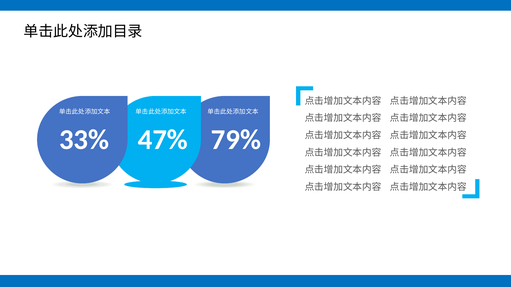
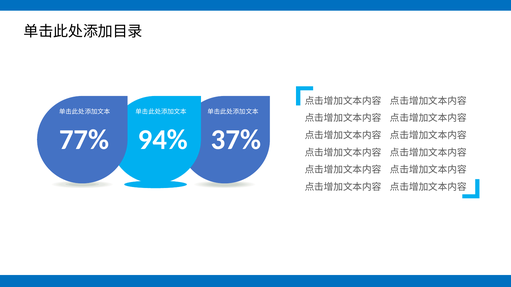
33%: 33% -> 77% (84, 140)
47%: 47% -> 94% (163, 140)
79%: 79% -> 37% (236, 140)
